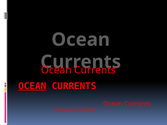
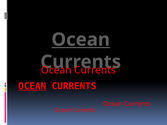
Ocean underline: none -> present (81, 40)
